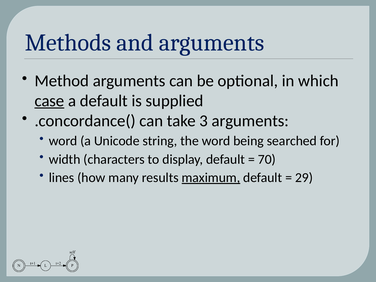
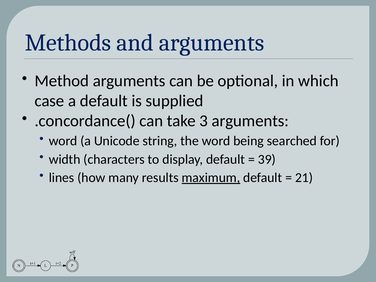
case underline: present -> none (49, 101)
70: 70 -> 39 (267, 159)
29: 29 -> 21 (304, 178)
